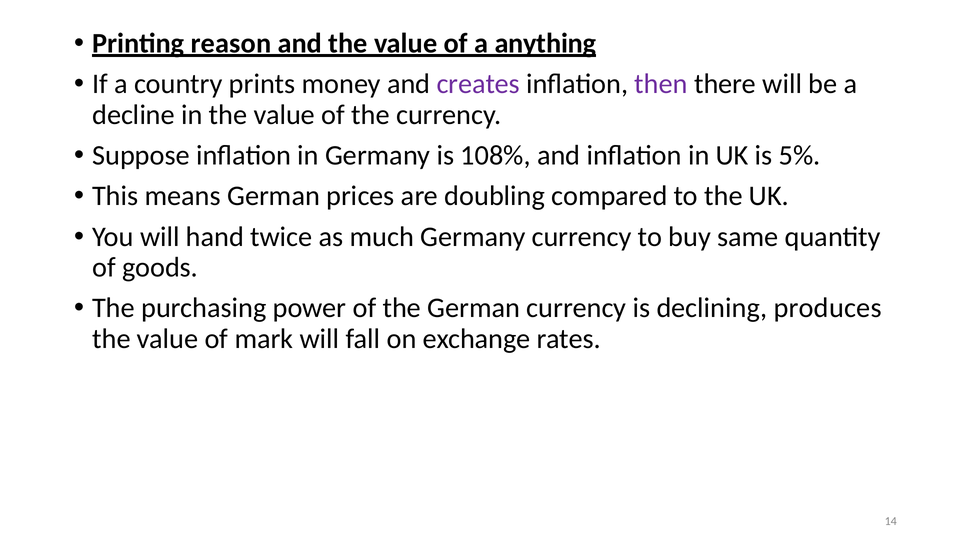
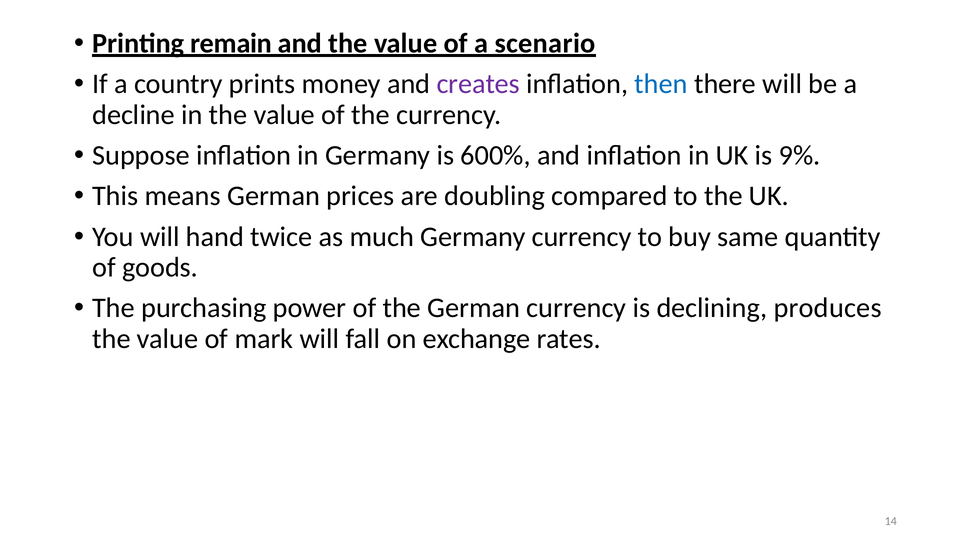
reason: reason -> remain (231, 43)
anything: anything -> scenario (545, 43)
then colour: purple -> blue (661, 84)
108%: 108% -> 600% (496, 155)
5%: 5% -> 9% (800, 155)
